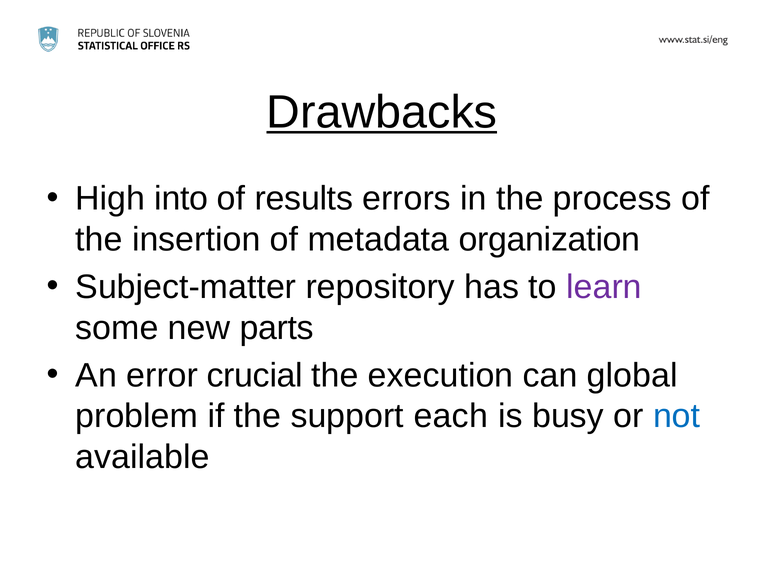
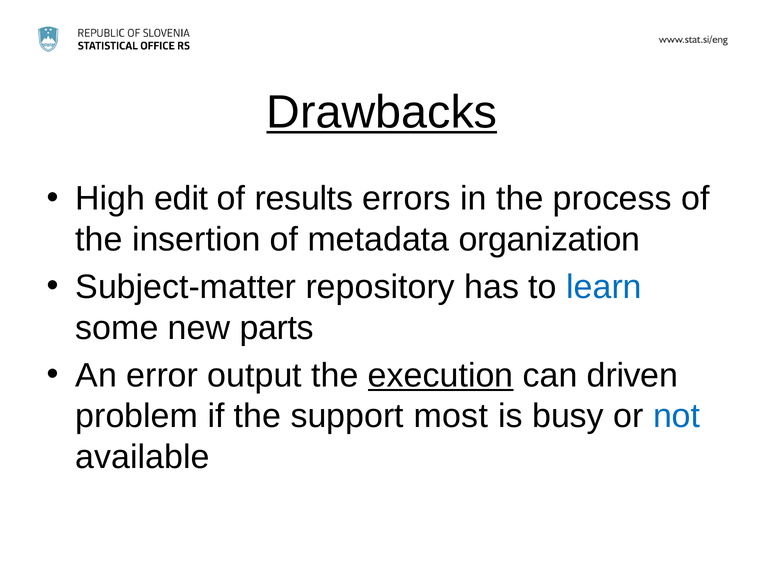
into: into -> edit (181, 199)
learn colour: purple -> blue (604, 287)
crucial: crucial -> output (255, 375)
execution underline: none -> present (441, 375)
global: global -> driven (632, 375)
each: each -> most (451, 416)
